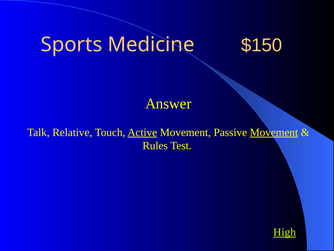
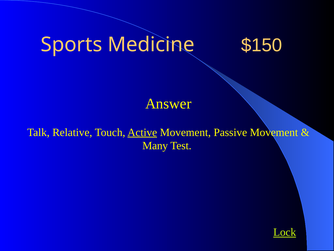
Movement underline: present -> none (274, 132)
Rules: Rules -> Many (155, 145)
High: High -> Lock (285, 232)
